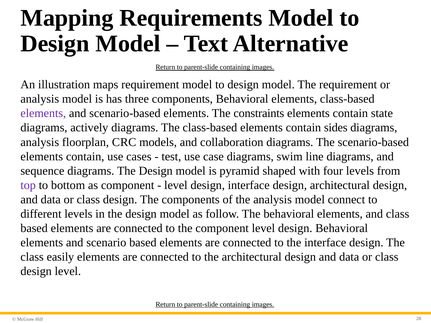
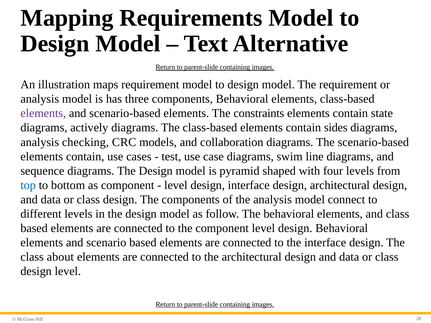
floorplan: floorplan -> checking (85, 142)
top colour: purple -> blue (28, 185)
easily: easily -> about (60, 257)
